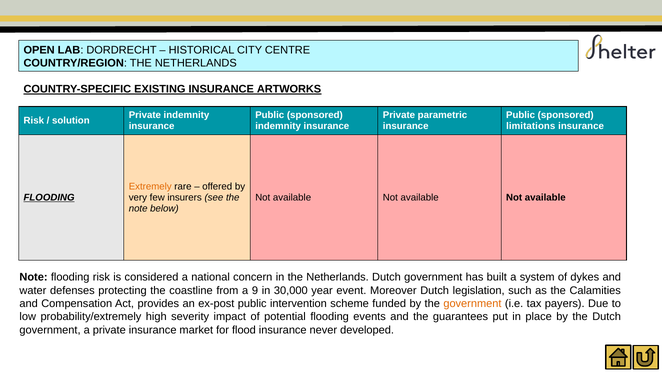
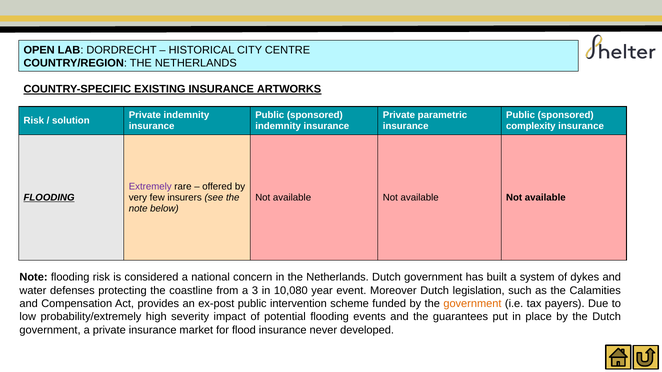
limitations: limitations -> complexity (531, 126)
Extremely colour: orange -> purple (150, 187)
9: 9 -> 3 (255, 291)
30,000: 30,000 -> 10,080 (291, 291)
